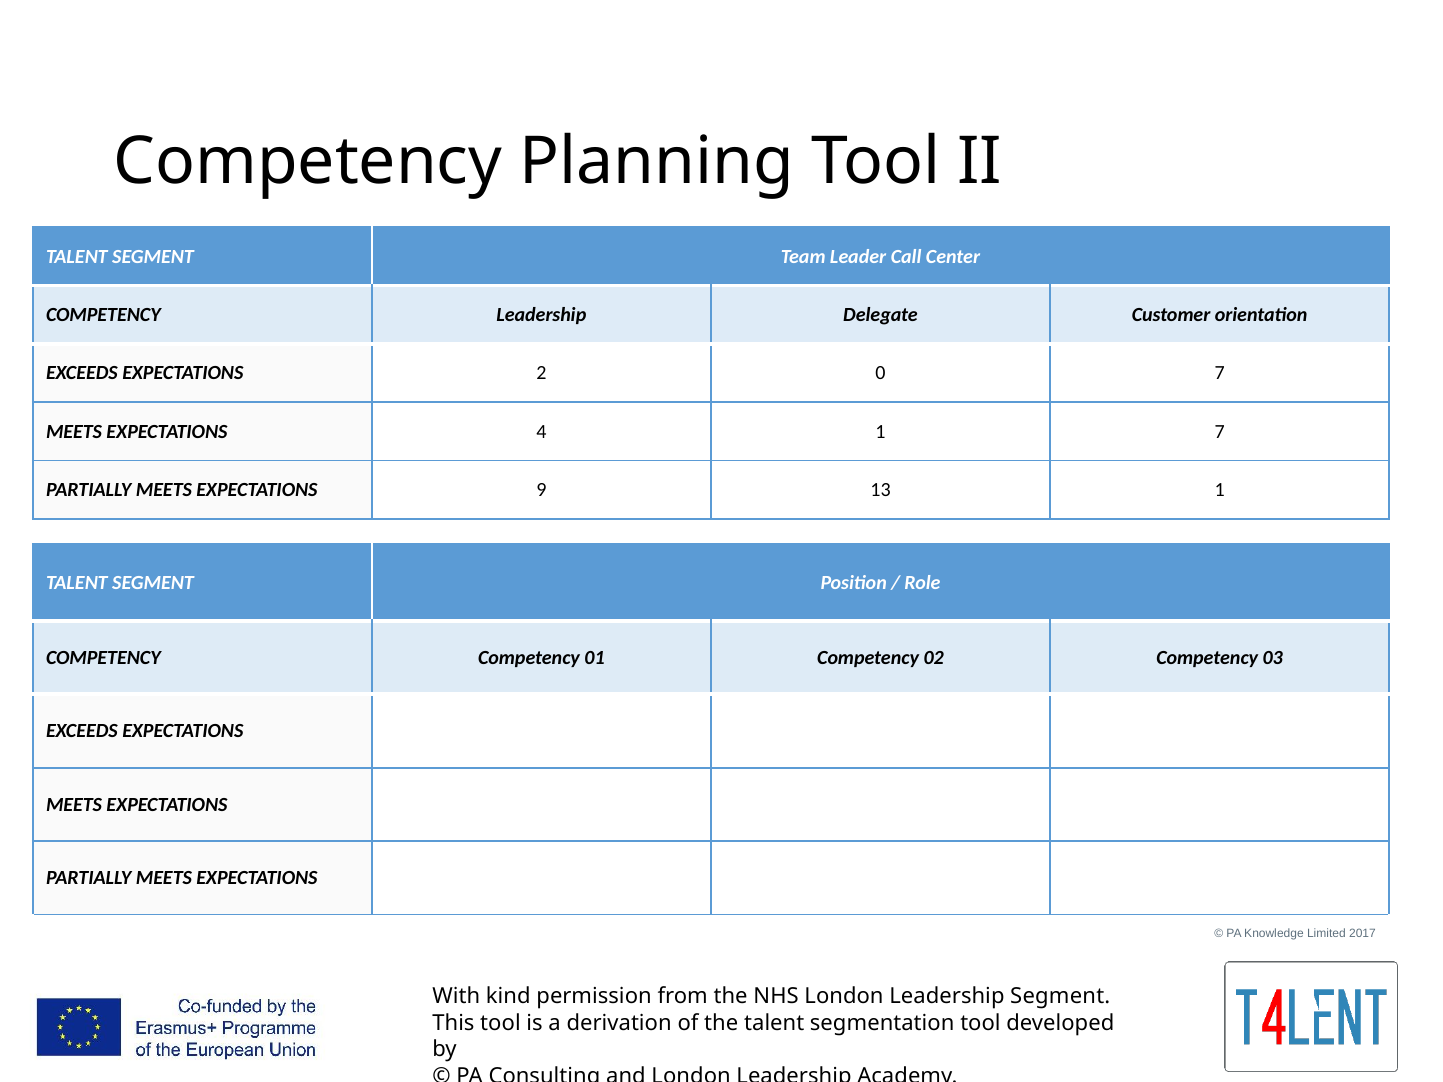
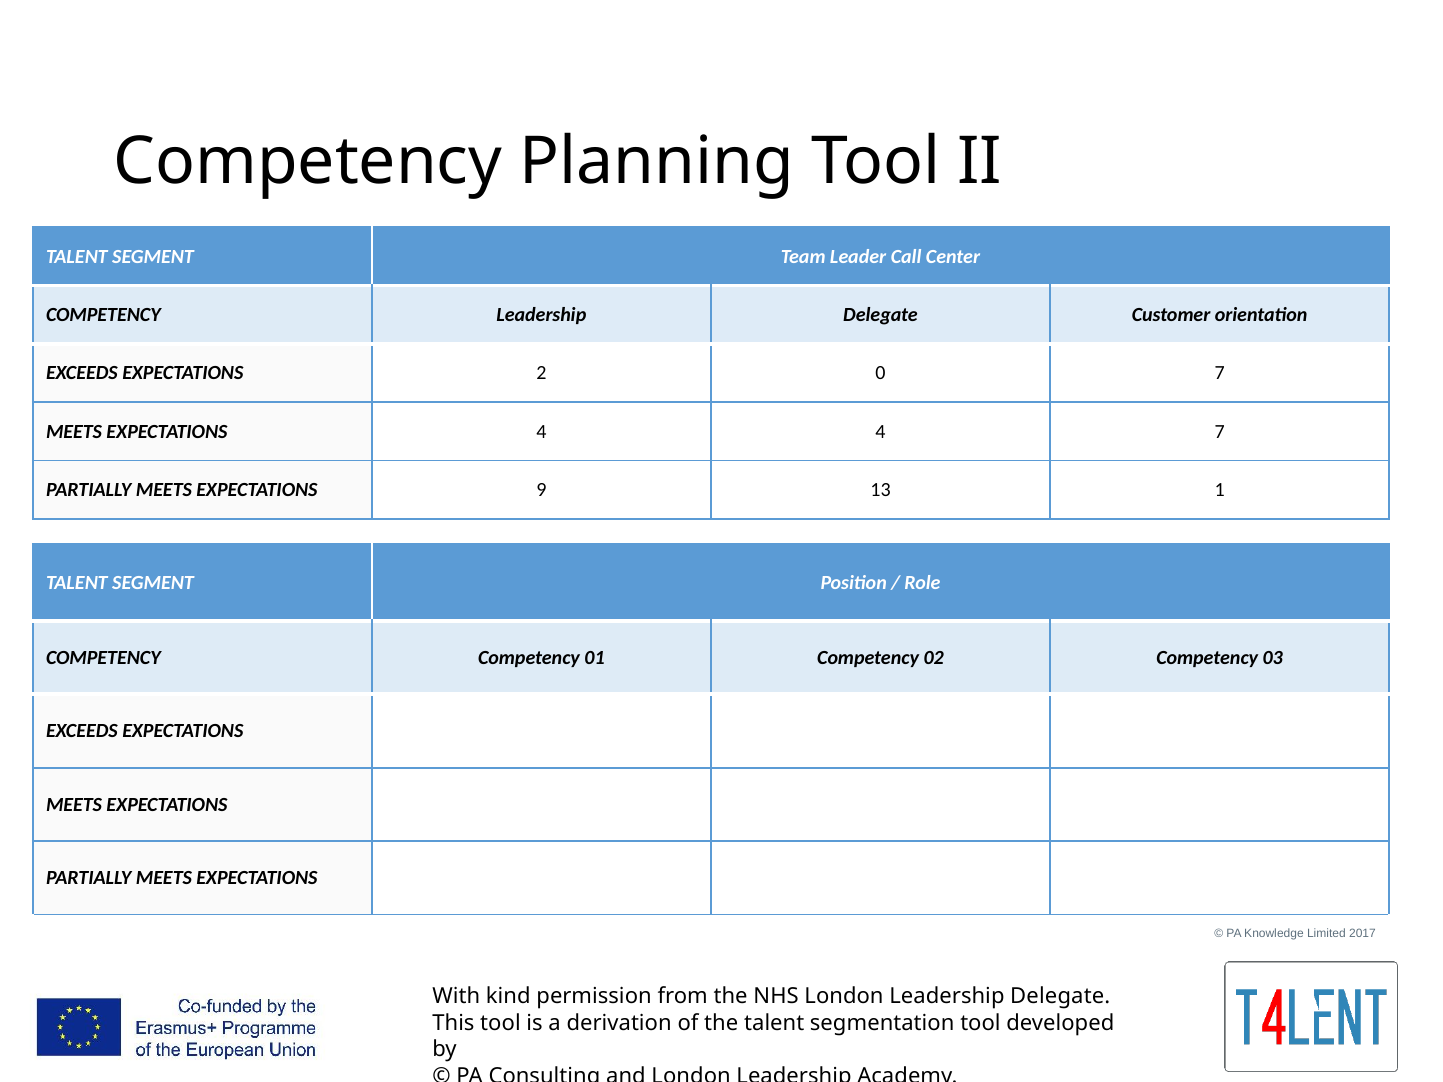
4 1: 1 -> 4 (881, 432)
London Leadership Segment: Segment -> Delegate (1060, 997)
